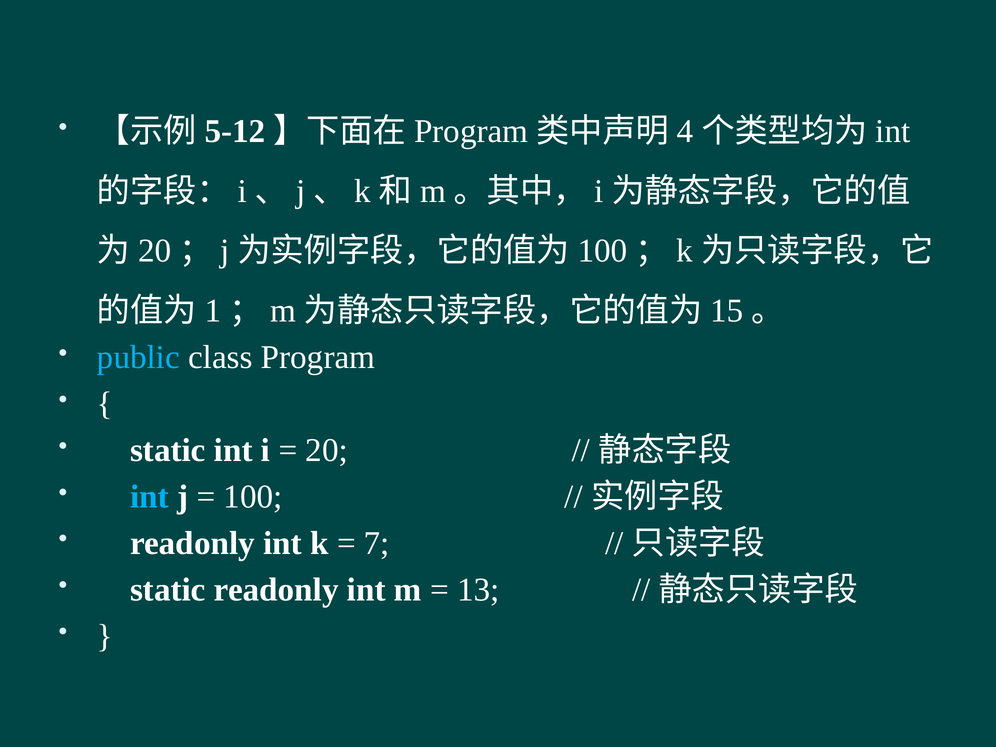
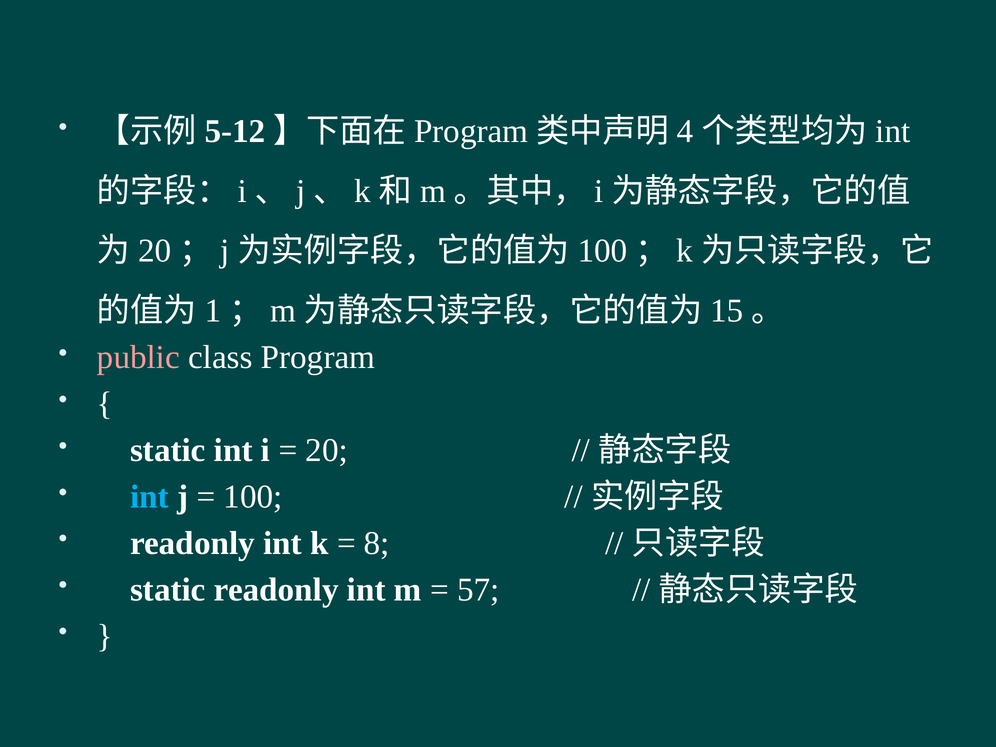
public colour: light blue -> pink (138, 357)
7: 7 -> 8 (377, 543)
13: 13 -> 57 (478, 590)
